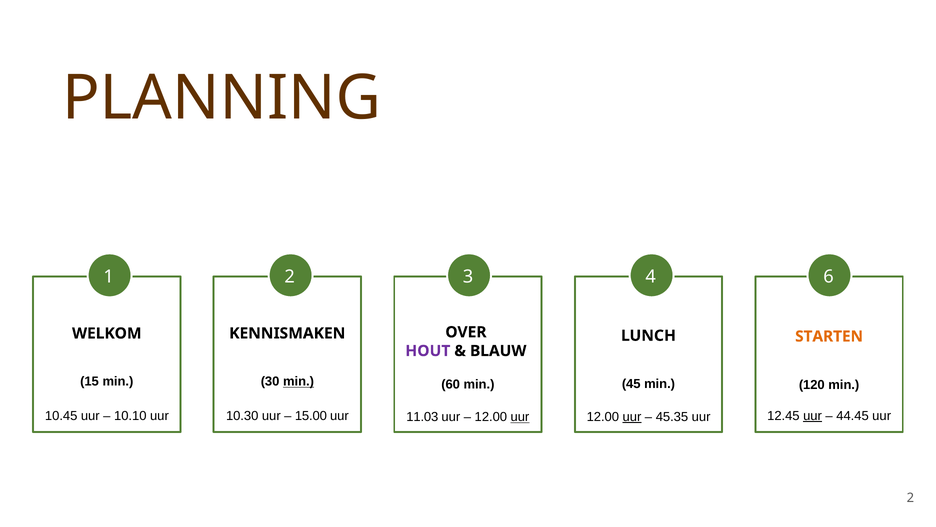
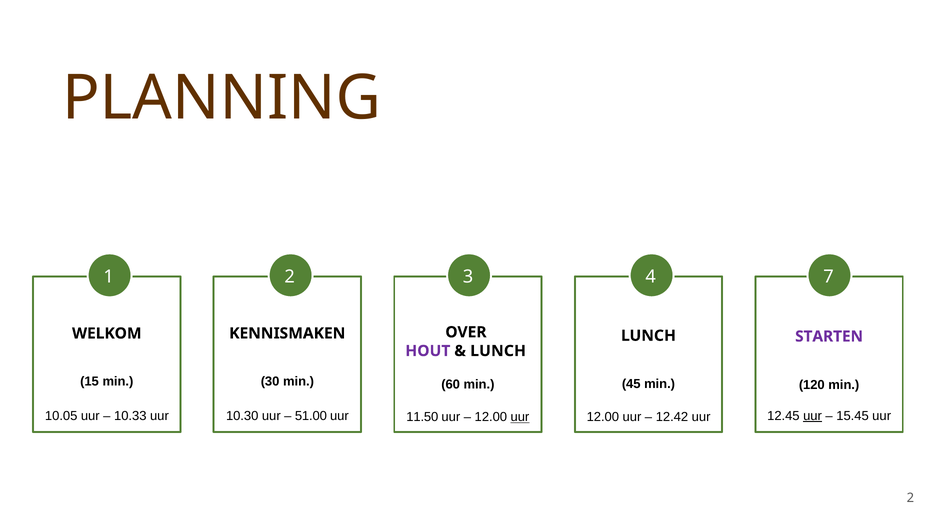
6: 6 -> 7 (828, 276)
STARTEN colour: orange -> purple (829, 336)
BLAUW: BLAUW -> LUNCH (498, 351)
min underline: present -> none (299, 381)
15.00: 15.00 -> 51.00 (311, 416)
44.45: 44.45 -> 15.45 (853, 416)
10.45: 10.45 -> 10.05 (61, 416)
10.10: 10.10 -> 10.33 (130, 416)
uur underline: present -> none (632, 416)
45.35: 45.35 -> 12.42 (672, 416)
11.03: 11.03 -> 11.50 (422, 417)
